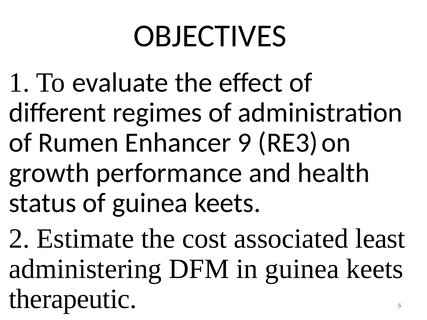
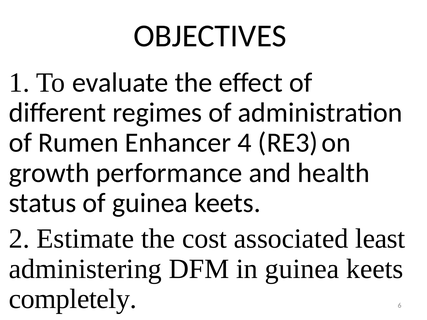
9: 9 -> 4 (244, 143)
therapeutic: therapeutic -> completely (73, 299)
